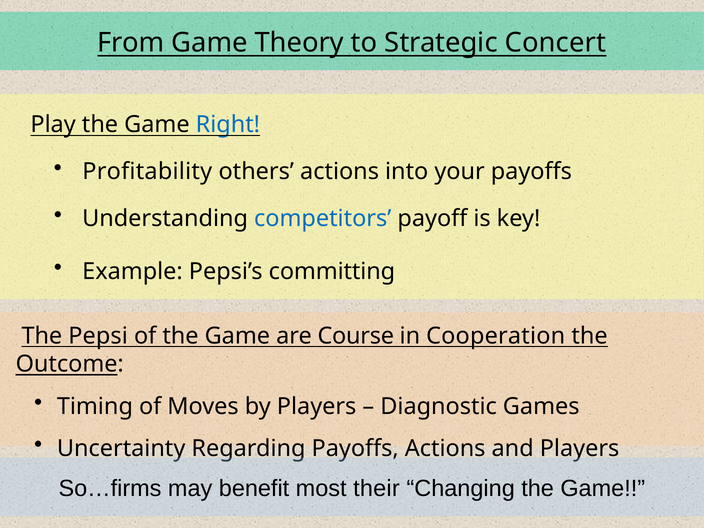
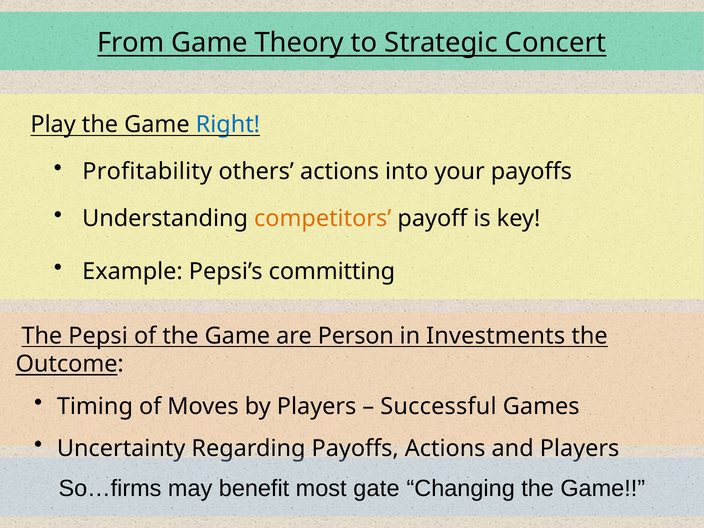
competitors colour: blue -> orange (323, 219)
Course: Course -> Person (356, 336)
Cooperation: Cooperation -> Investments (496, 336)
Diagnostic: Diagnostic -> Successful (438, 406)
their: their -> gate (376, 489)
